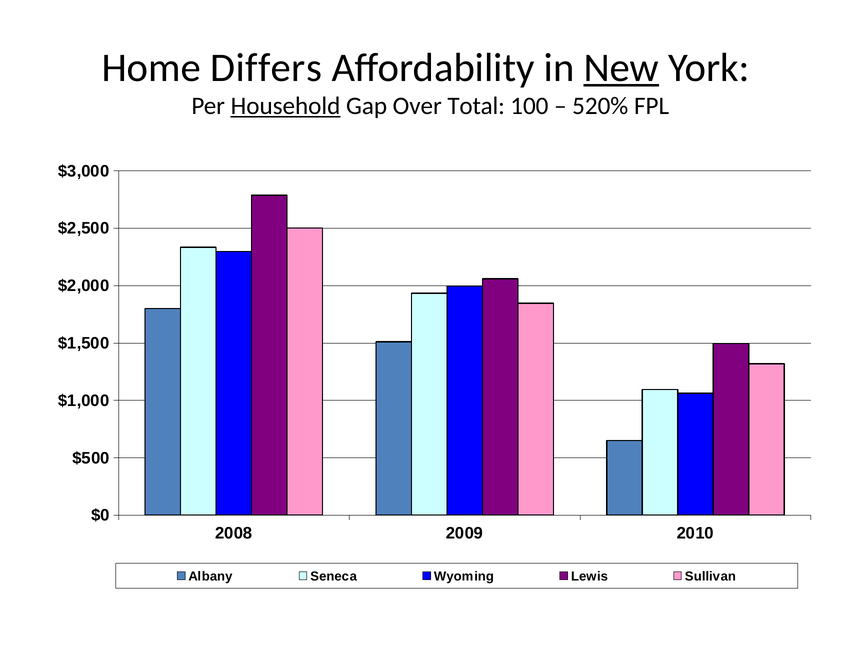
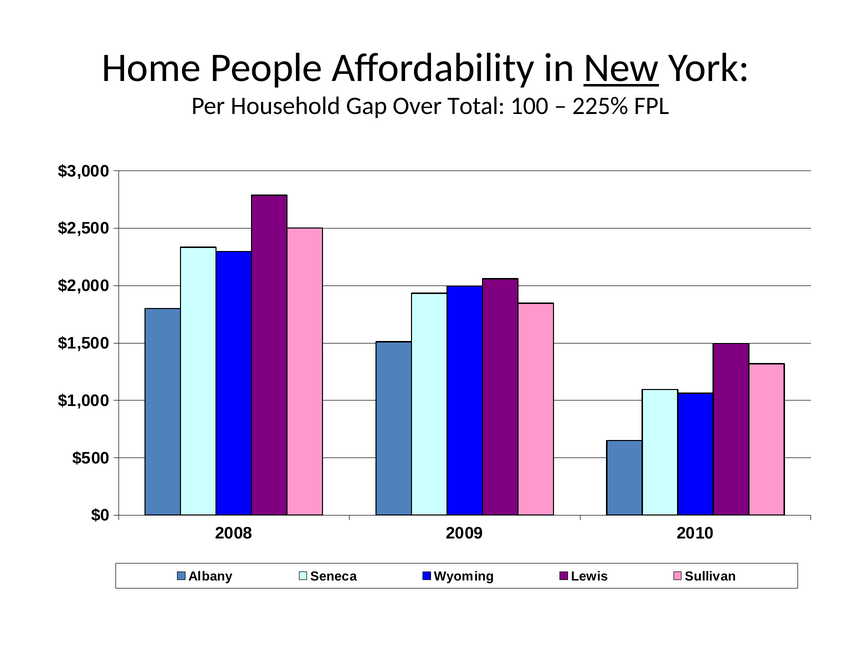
Differs: Differs -> People (266, 68)
Household underline: present -> none (286, 106)
520%: 520% -> 225% (600, 106)
